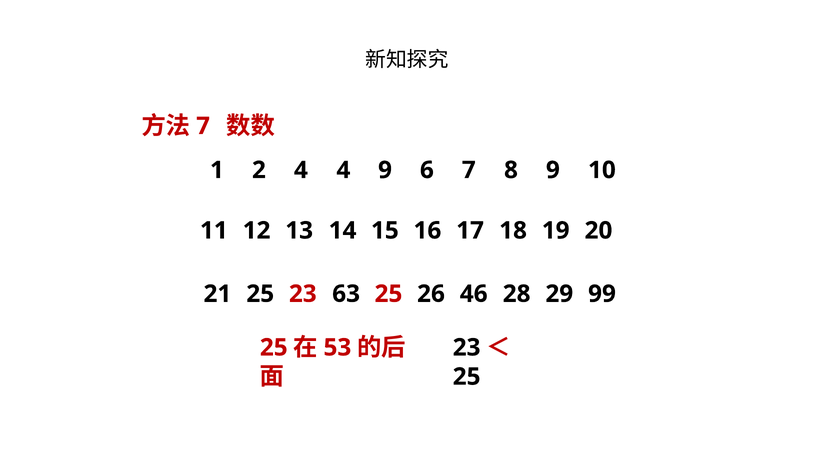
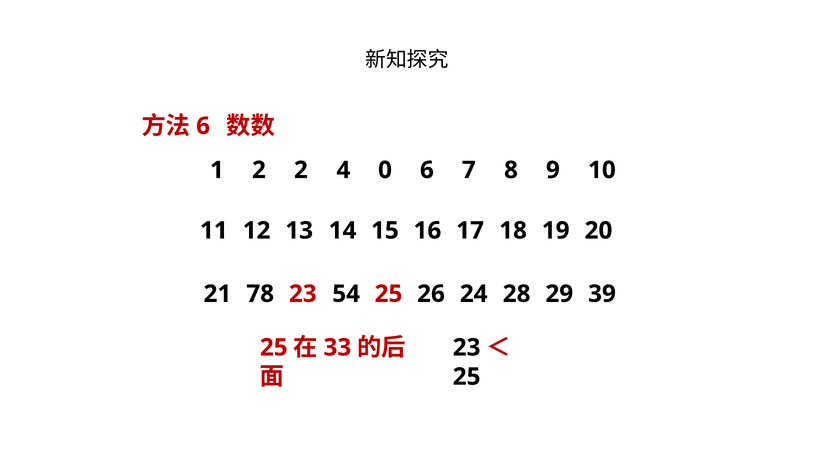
7: 7 -> 6 (203, 126)
2 4: 4 -> 2 (301, 170)
4 9: 9 -> 0 (385, 170)
21 25: 25 -> 78 (260, 294)
63: 63 -> 54 (346, 294)
46: 46 -> 24 (474, 294)
99: 99 -> 39 (602, 294)
53: 53 -> 33 (337, 348)
